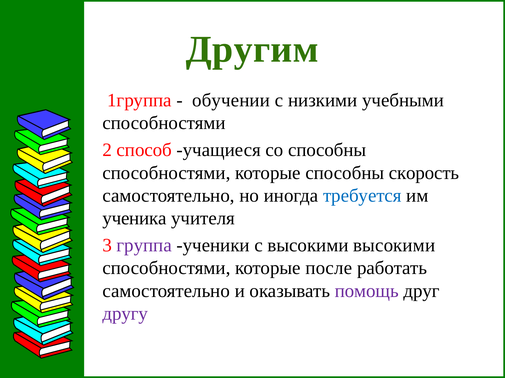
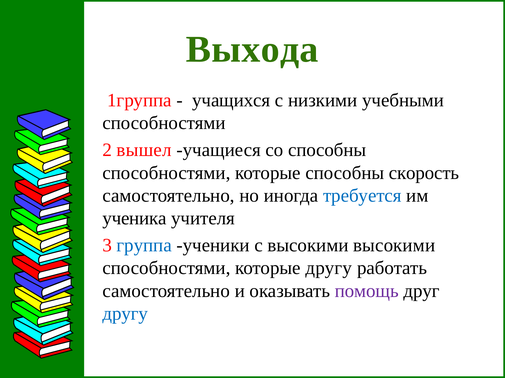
Другим: Другим -> Выхода (252, 49)
обучении: обучении -> учащихся (231, 100)
способ: способ -> вышел (144, 150)
группа colour: purple -> blue (144, 246)
которые после: после -> другу (329, 269)
другу colour: purple -> blue (125, 314)
